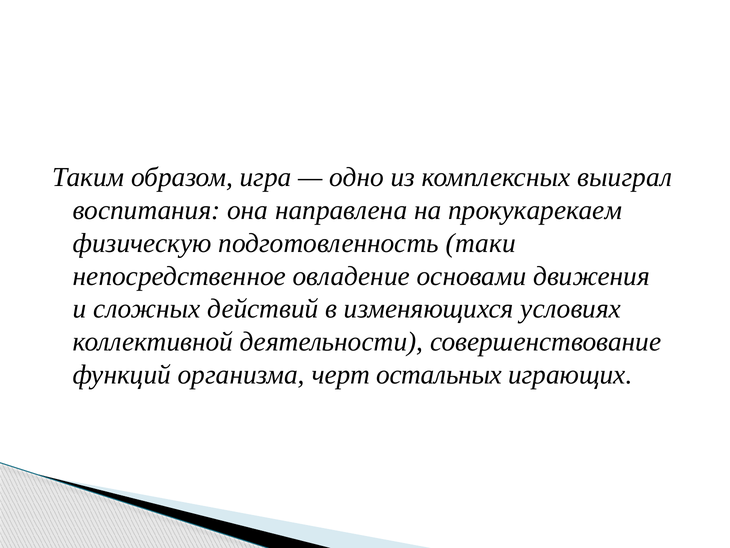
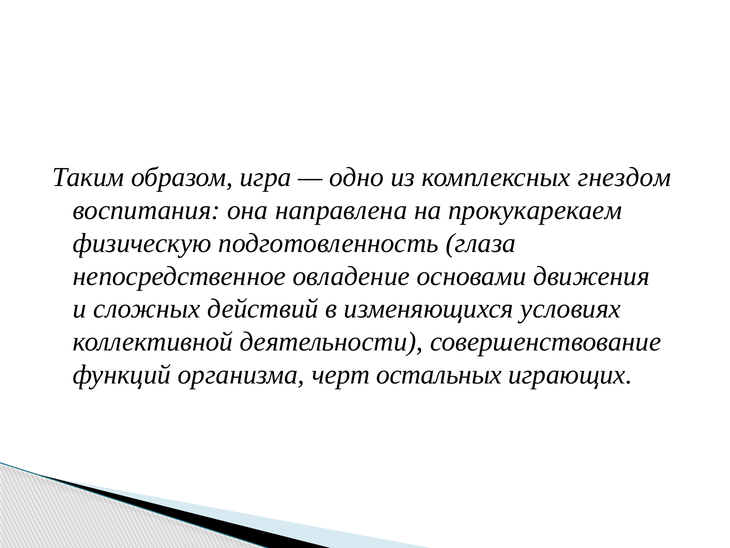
выиграл: выиграл -> гнездом (625, 177)
таки: таки -> глаза (481, 243)
